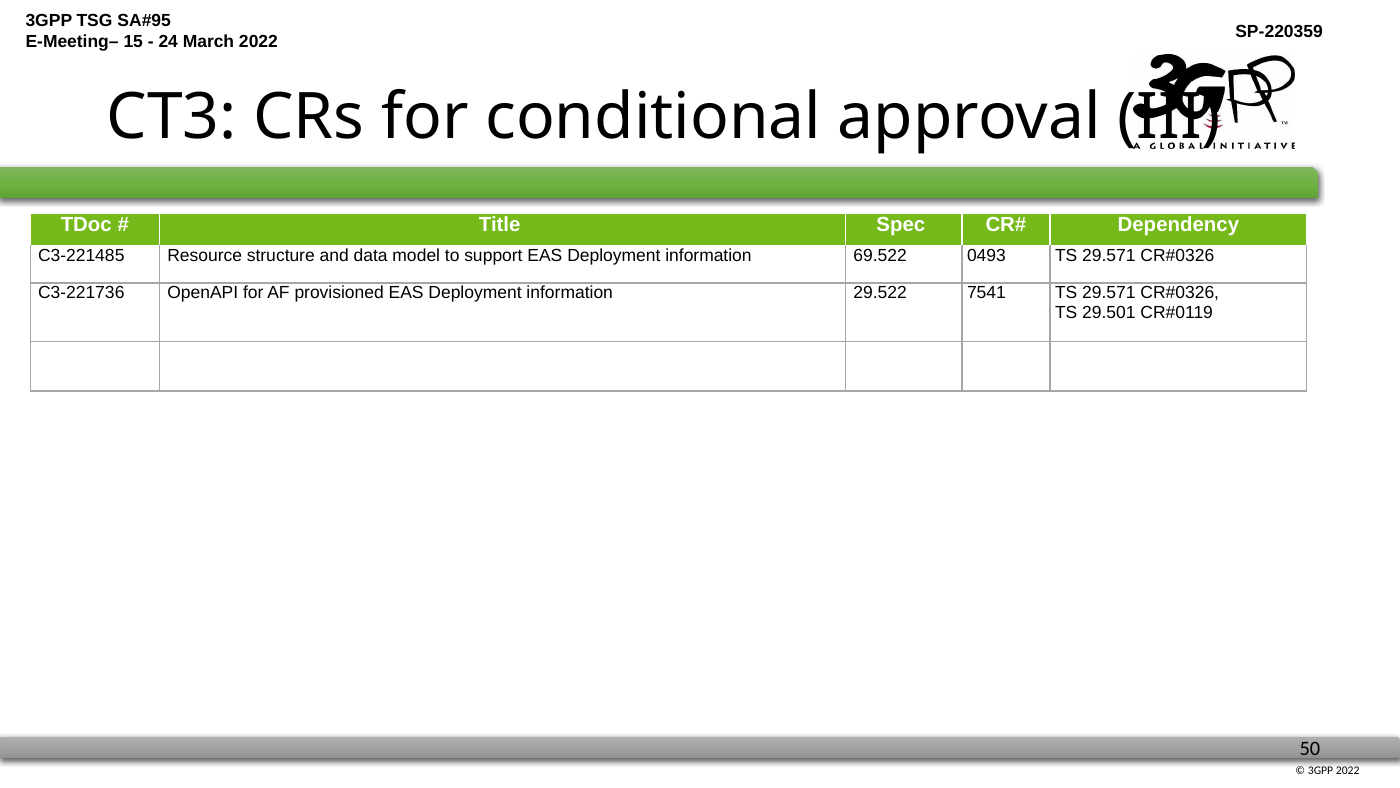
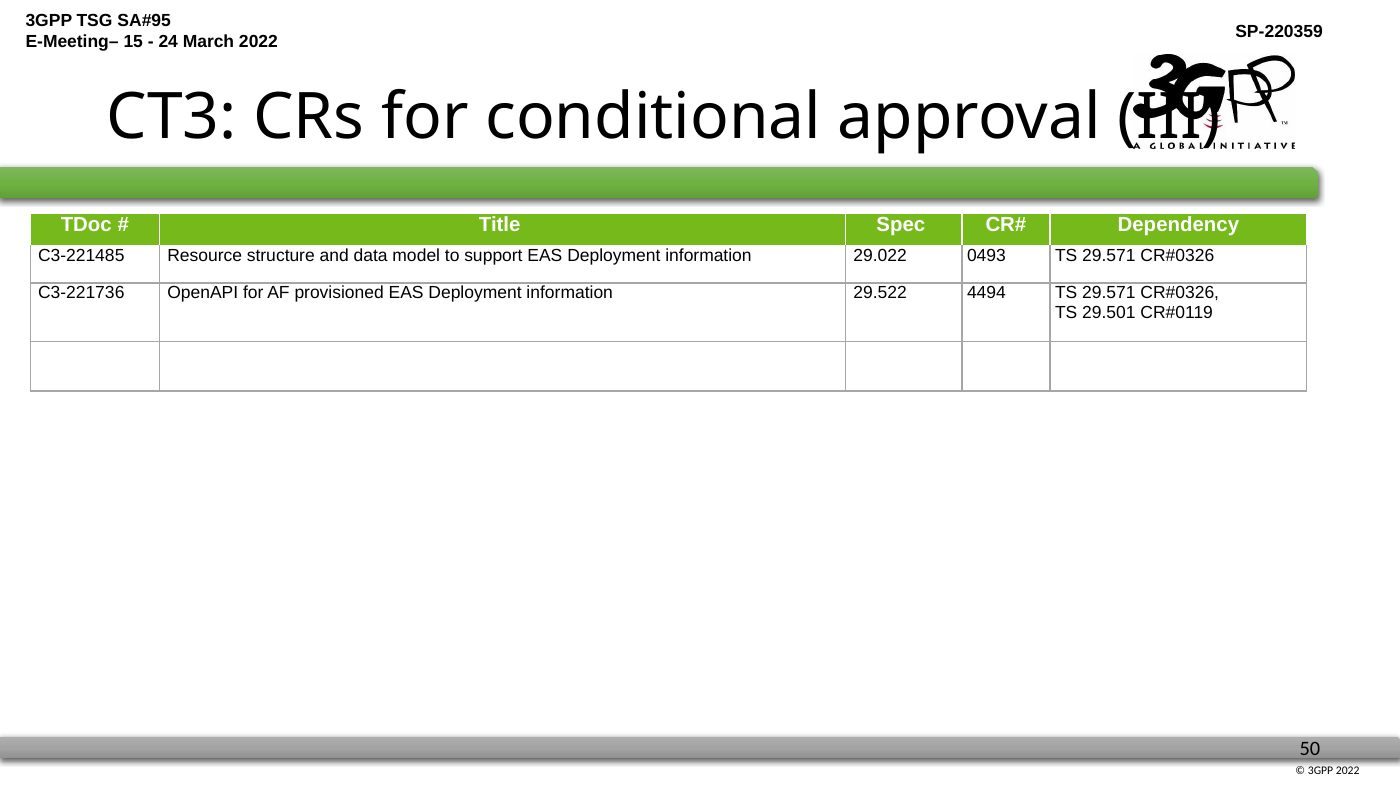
69.522: 69.522 -> 29.022 (880, 256)
7541: 7541 -> 4494 (986, 293)
